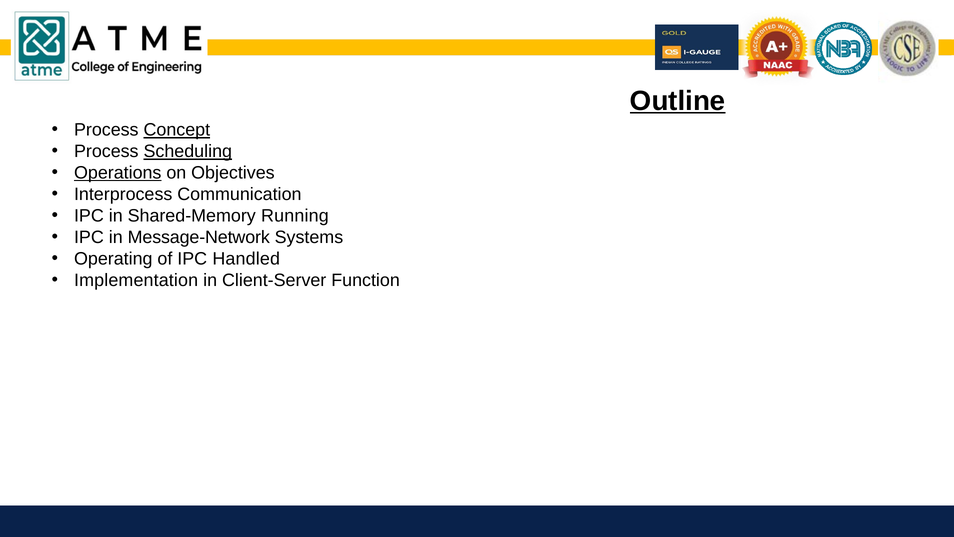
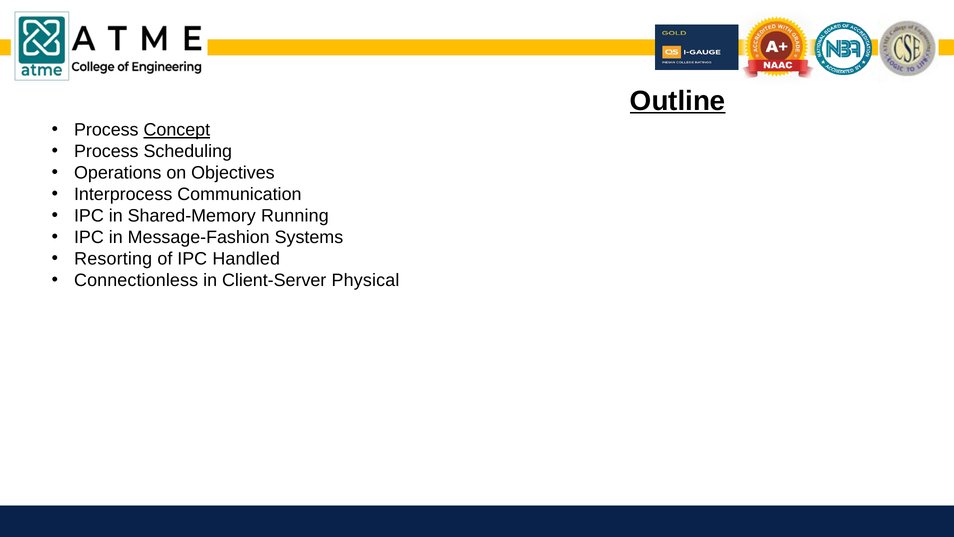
Scheduling underline: present -> none (188, 151)
Operations underline: present -> none (118, 173)
Message-Network: Message-Network -> Message-Fashion (199, 237)
Operating: Operating -> Resorting (113, 259)
Implementation: Implementation -> Connectionless (136, 280)
Function: Function -> Physical (365, 280)
